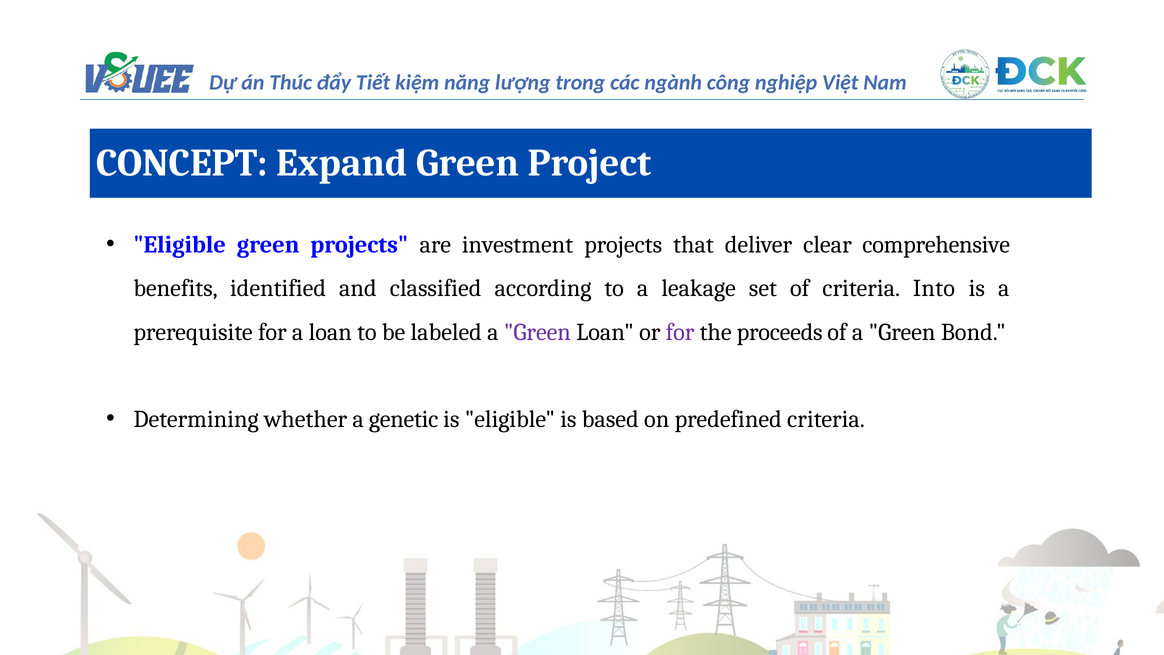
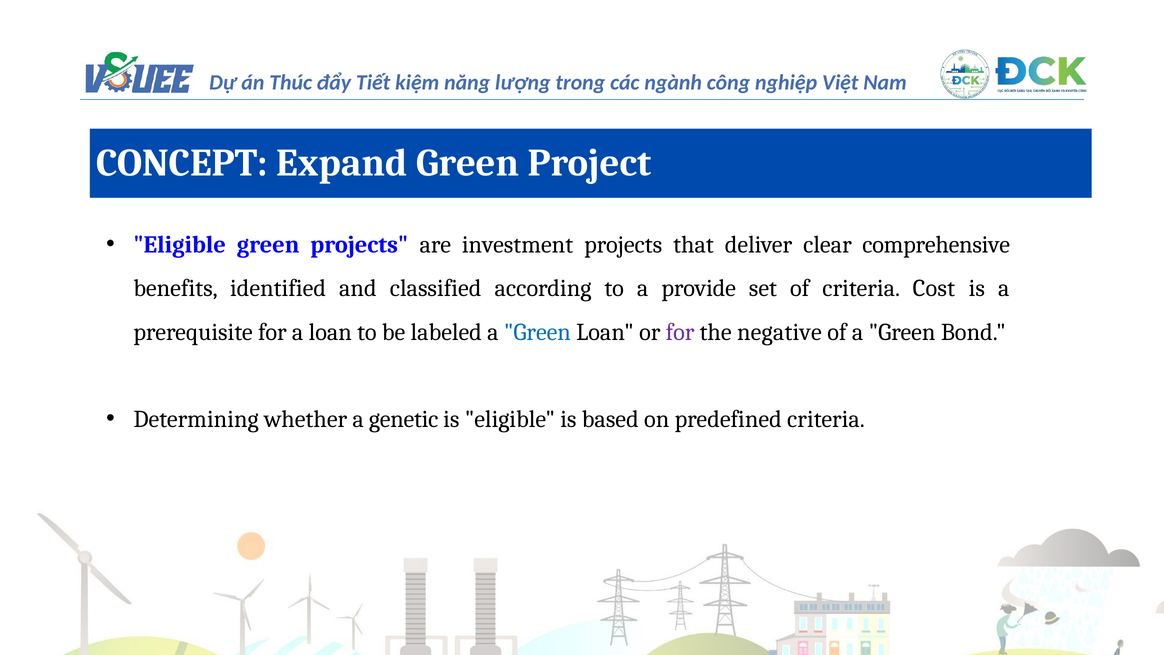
leakage: leakage -> provide (699, 288)
Into: Into -> Cost (934, 288)
Green colour: purple -> blue (537, 332)
proceeds: proceeds -> negative (779, 332)
